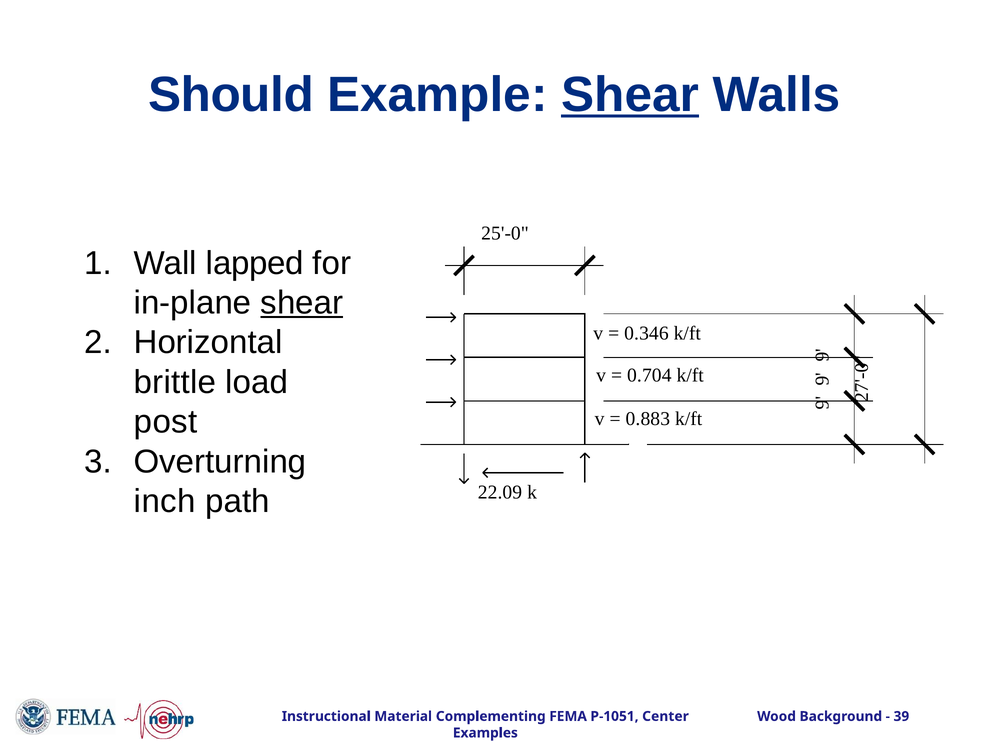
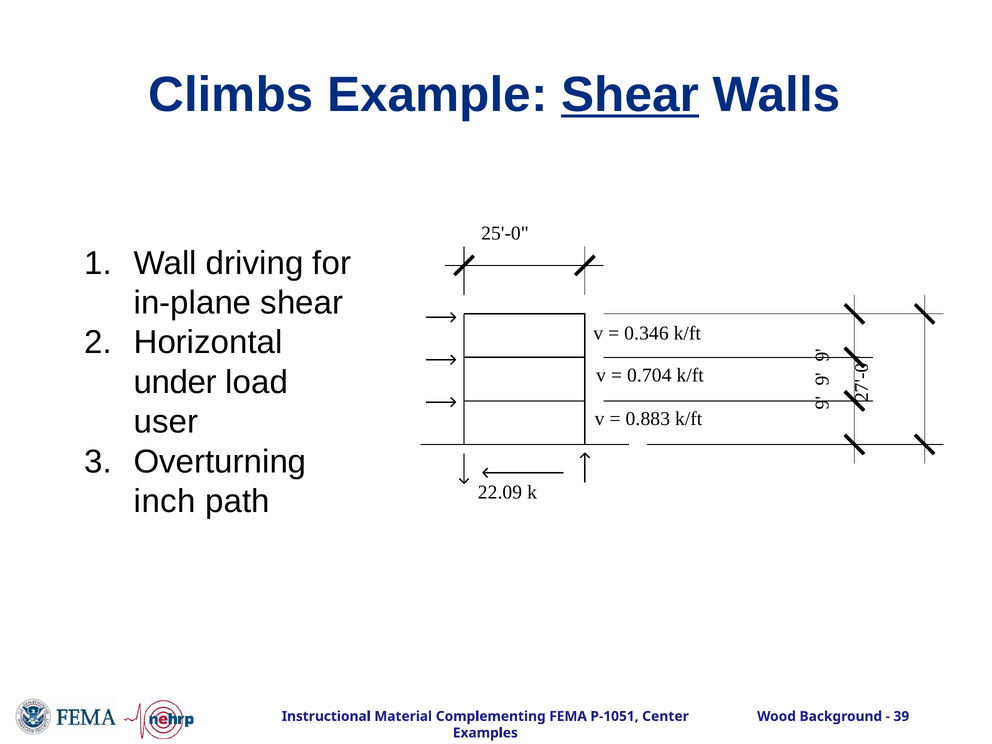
Should: Should -> Climbs (231, 95)
lapped: lapped -> driving (255, 263)
shear underline: present -> none (302, 303)
brittle: brittle -> under (175, 382)
post: post -> user (166, 422)
